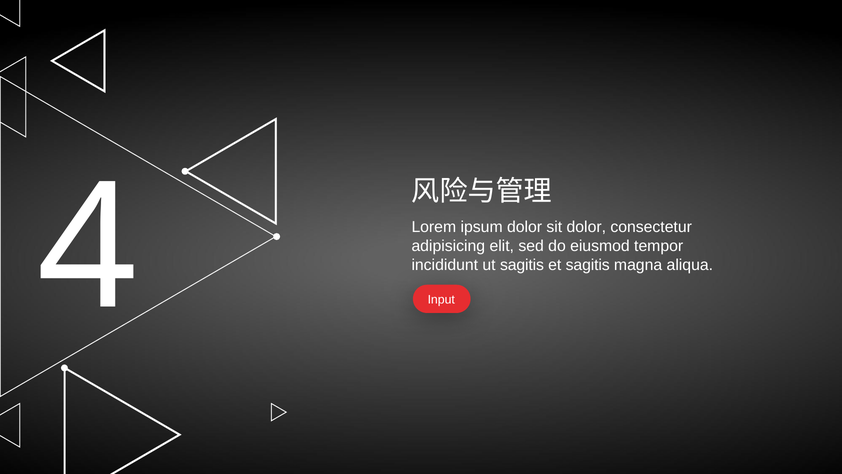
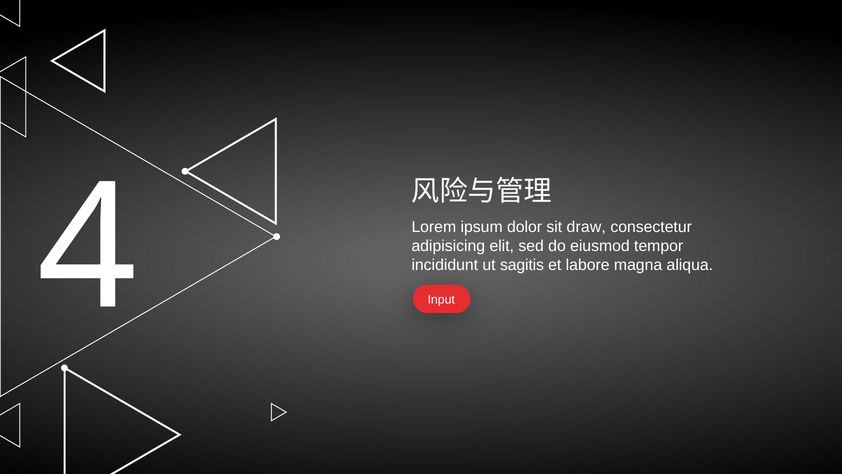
sit dolor: dolor -> draw (586, 227)
et sagitis: sagitis -> labore (588, 265)
